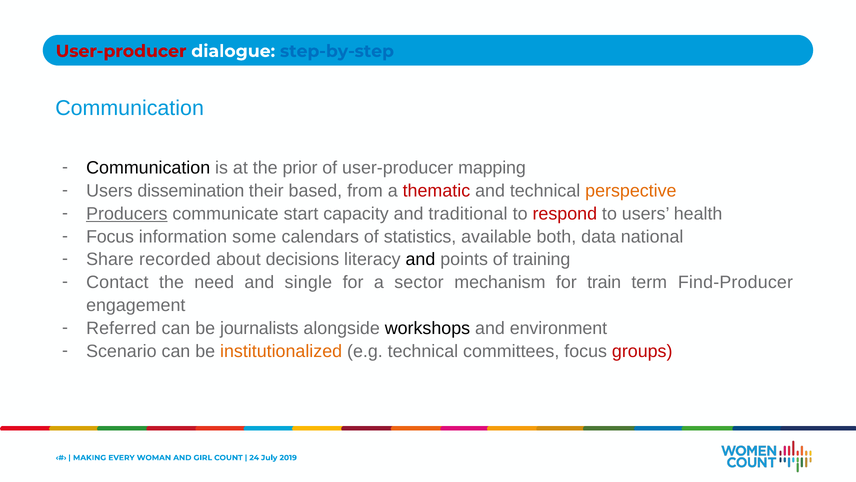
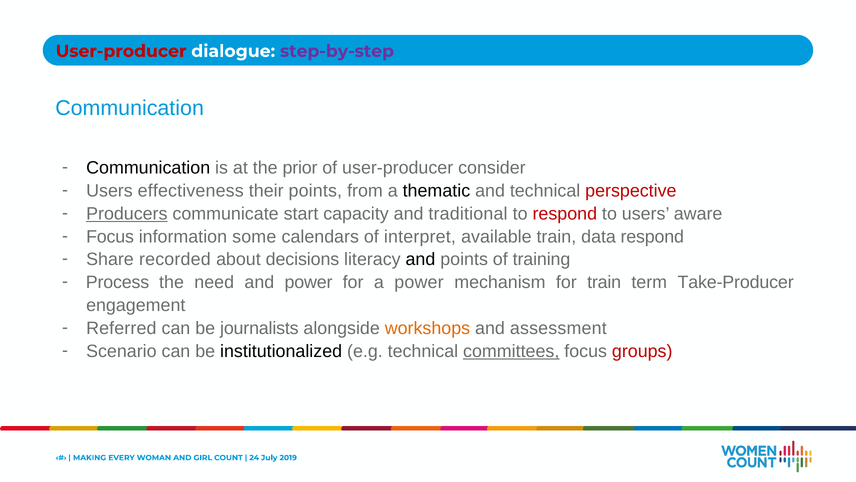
step-by-step colour: blue -> purple (337, 51)
mapping: mapping -> consider (492, 168)
dissemination: dissemination -> effectiveness (191, 191)
their based: based -> points (315, 191)
thematic colour: red -> black (436, 191)
perspective colour: orange -> red (631, 191)
health: health -> aware (698, 214)
statistics: statistics -> interpret (420, 236)
available both: both -> train (556, 236)
data national: national -> respond (652, 236)
Contact: Contact -> Process (118, 282)
and single: single -> power (309, 282)
a sector: sector -> power (419, 282)
Find-Producer: Find-Producer -> Take-Producer (736, 282)
workshops colour: black -> orange (427, 328)
environment: environment -> assessment (558, 328)
institutionalized colour: orange -> black (281, 351)
committees underline: none -> present (511, 351)
